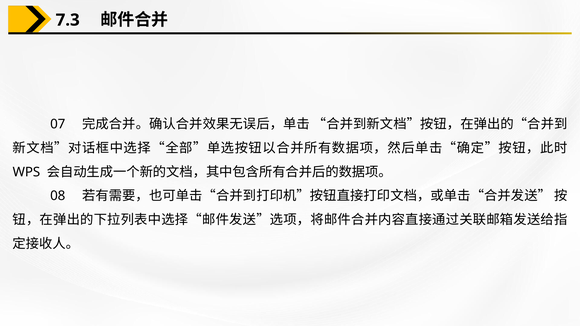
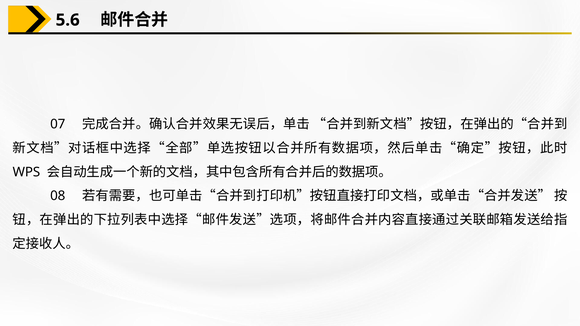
7.3: 7.3 -> 5.6 (68, 20)
